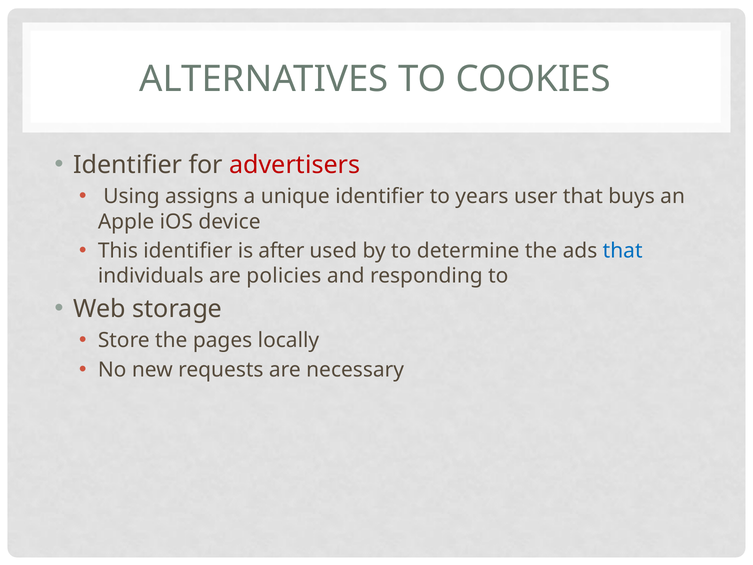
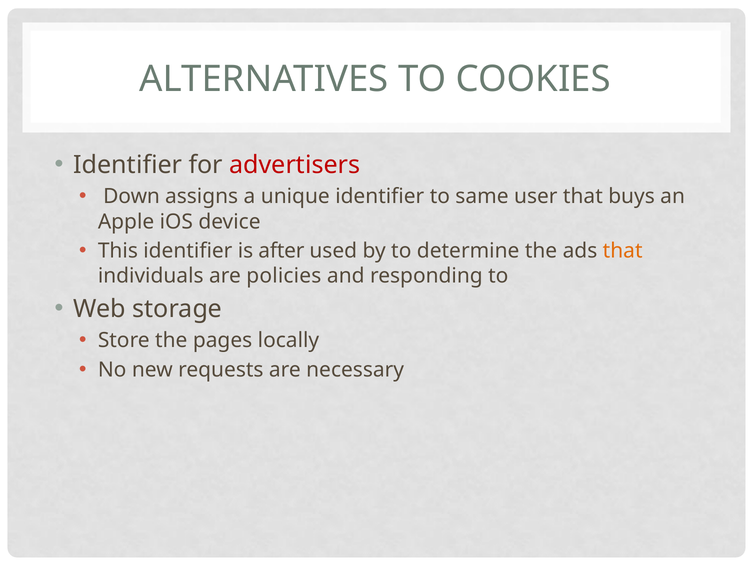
Using: Using -> Down (132, 196)
years: years -> same (482, 196)
that colour: blue -> orange (623, 251)
